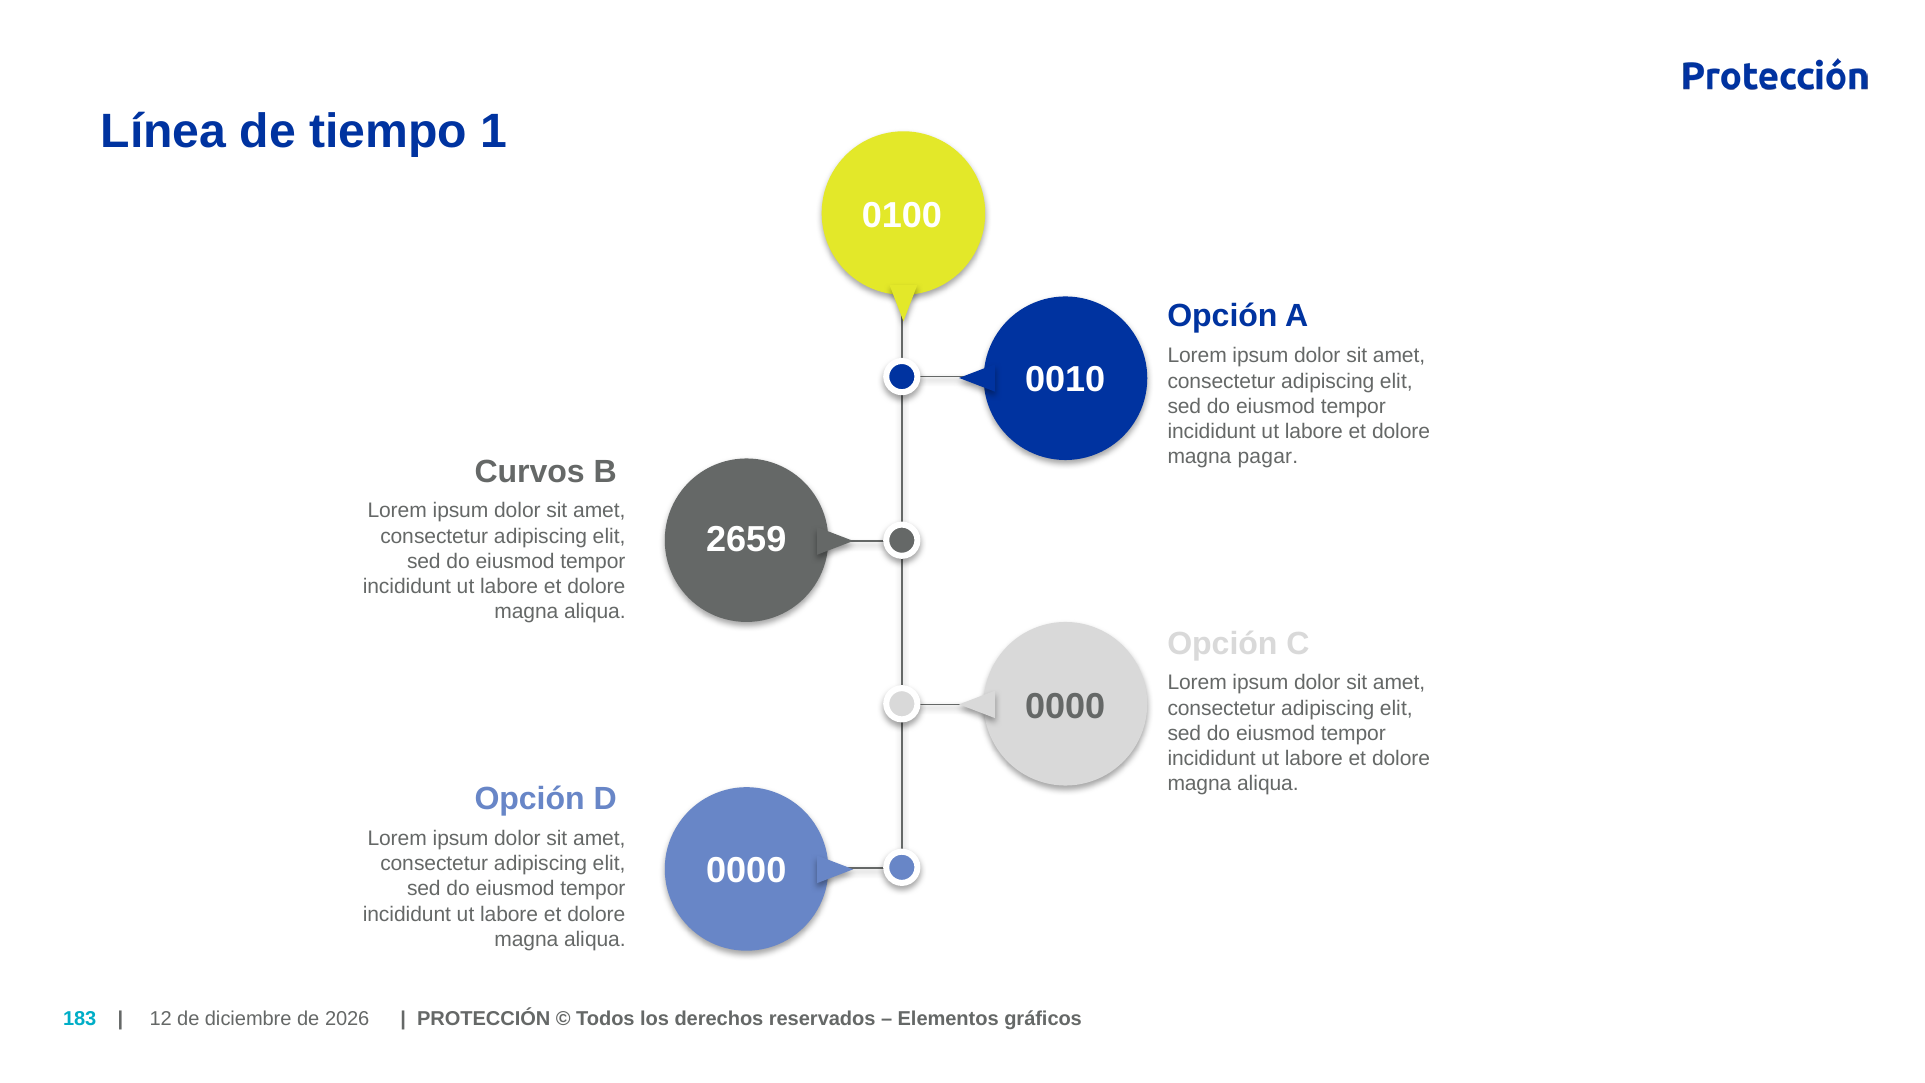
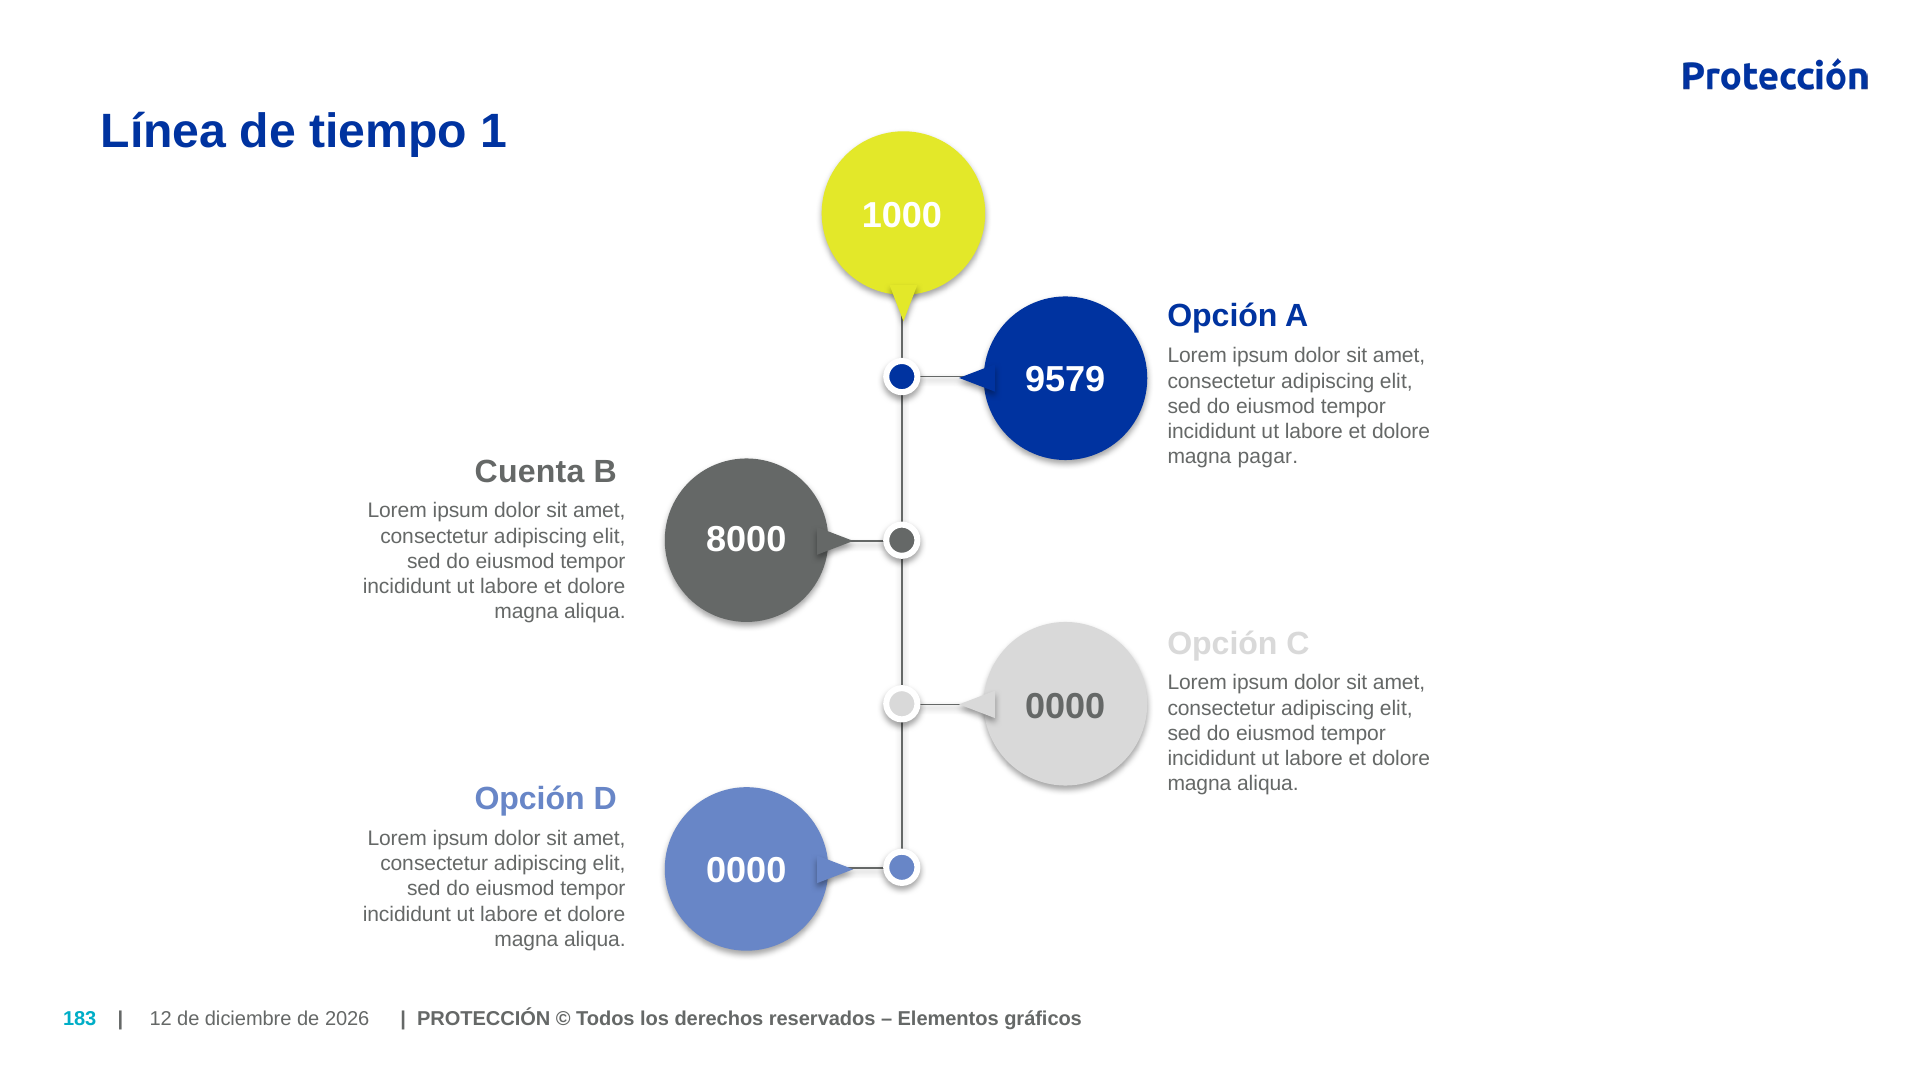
0100: 0100 -> 1000 (902, 216)
0010: 0010 -> 9579 (1065, 379)
Curvos: Curvos -> Cuenta (530, 471)
2659: 2659 -> 8000 (746, 539)
